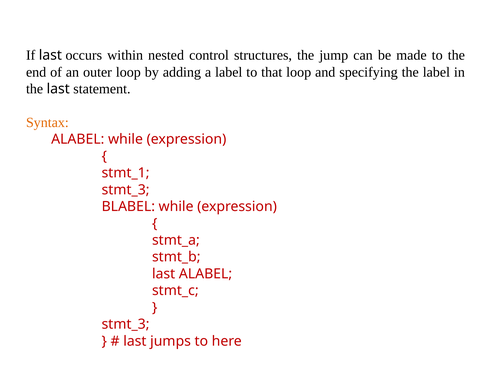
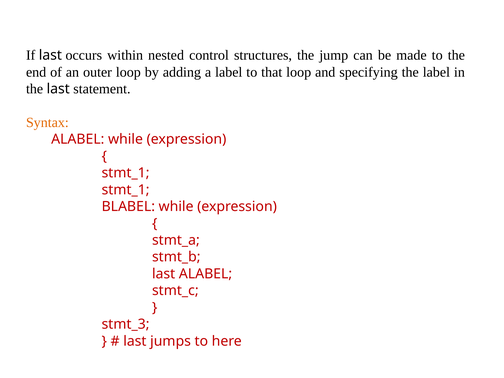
stmt_3: stmt_3 -> stmt_1 (126, 190)
